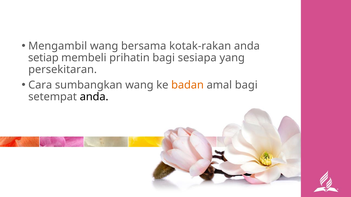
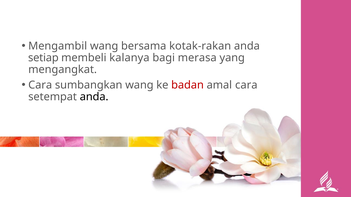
prihatin: prihatin -> kalanya (129, 58)
sesiapa: sesiapa -> merasa (197, 58)
persekitaran: persekitaran -> mengangkat (63, 70)
badan colour: orange -> red (188, 85)
amal bagi: bagi -> cara (246, 85)
